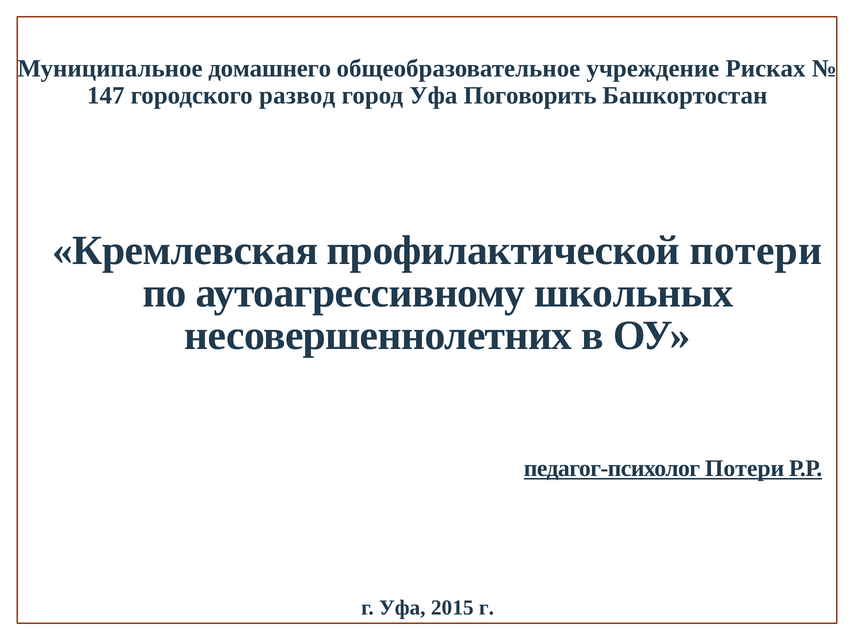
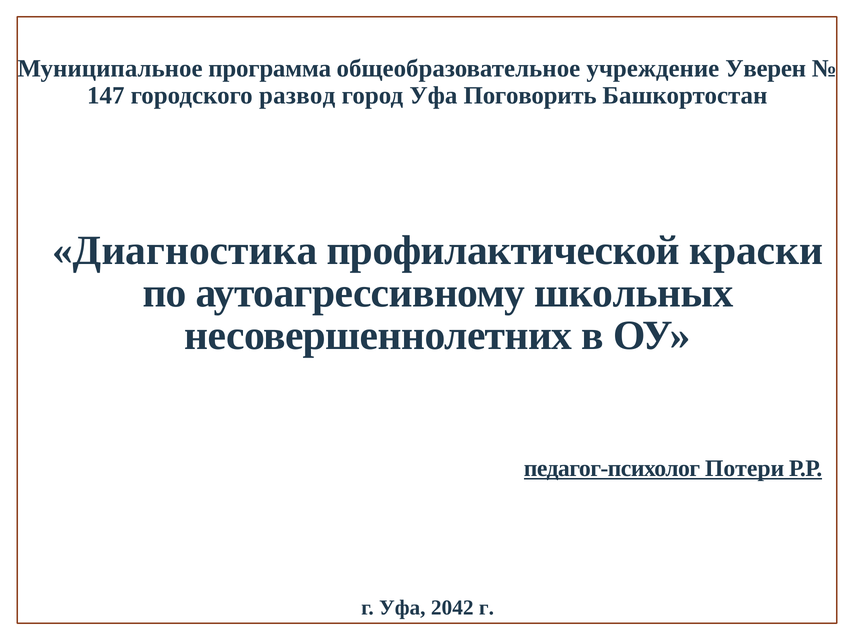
домашнего: домашнего -> программа (270, 69)
Рисках: Рисках -> Уверен (766, 69)
Кремлевская: Кремлевская -> Диагностика (185, 251)
профилактической потери: потери -> краски (756, 251)
2015: 2015 -> 2042 (452, 608)
